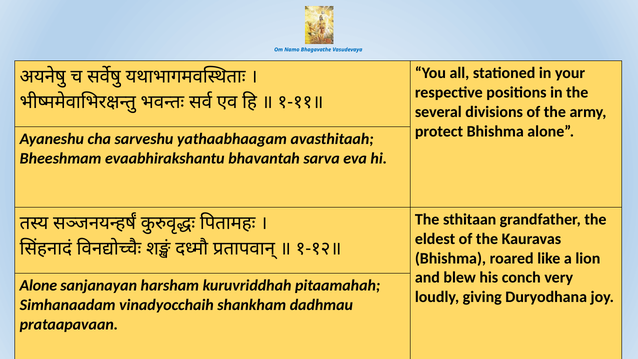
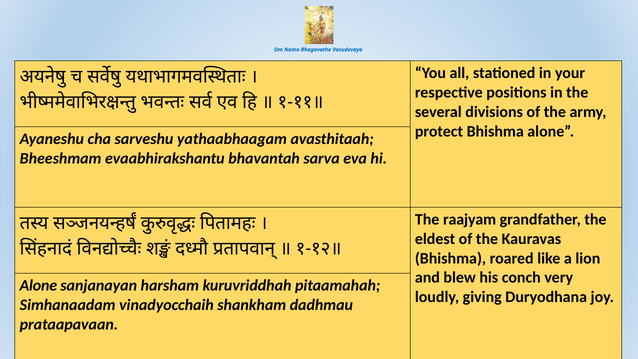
sthitaan: sthitaan -> raajyam (470, 219)
